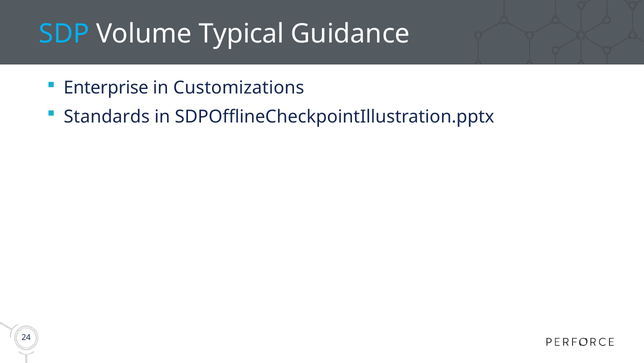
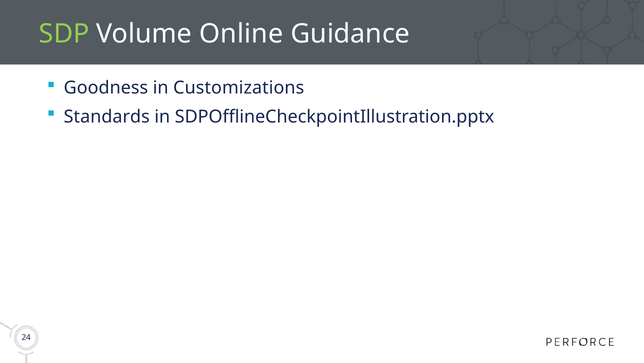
SDP colour: light blue -> light green (64, 34)
Typical: Typical -> Online (241, 34)
Enterprise: Enterprise -> Goodness (106, 88)
